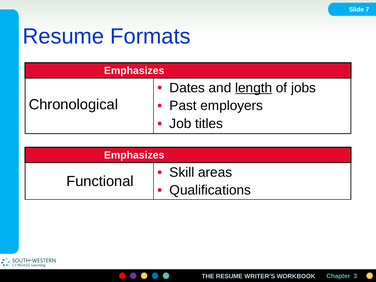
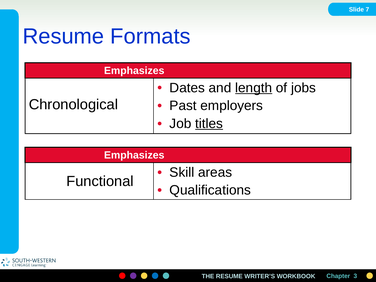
titles underline: none -> present (209, 124)
